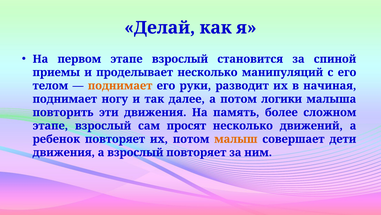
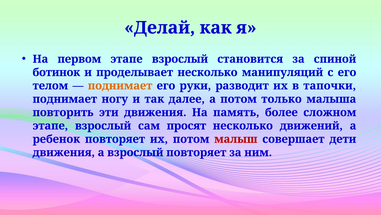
приемы: приемы -> ботинок (56, 72)
начиная: начиная -> тапочки (330, 85)
логики: логики -> только (282, 99)
малыш colour: orange -> red (236, 139)
